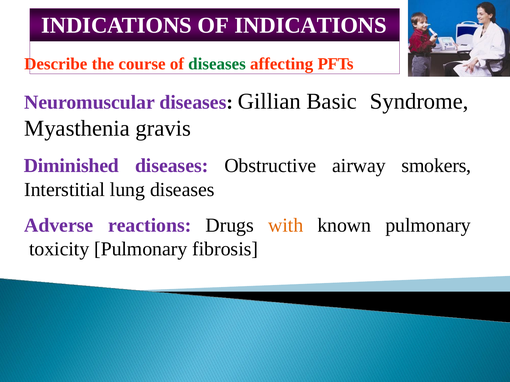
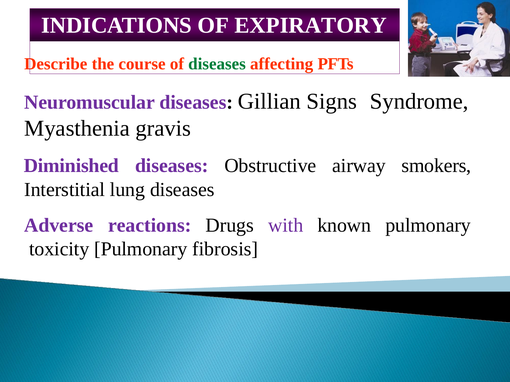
OF INDICATIONS: INDICATIONS -> EXPIRATORY (311, 25)
Basic: Basic -> Signs (332, 101)
with colour: orange -> purple (286, 225)
